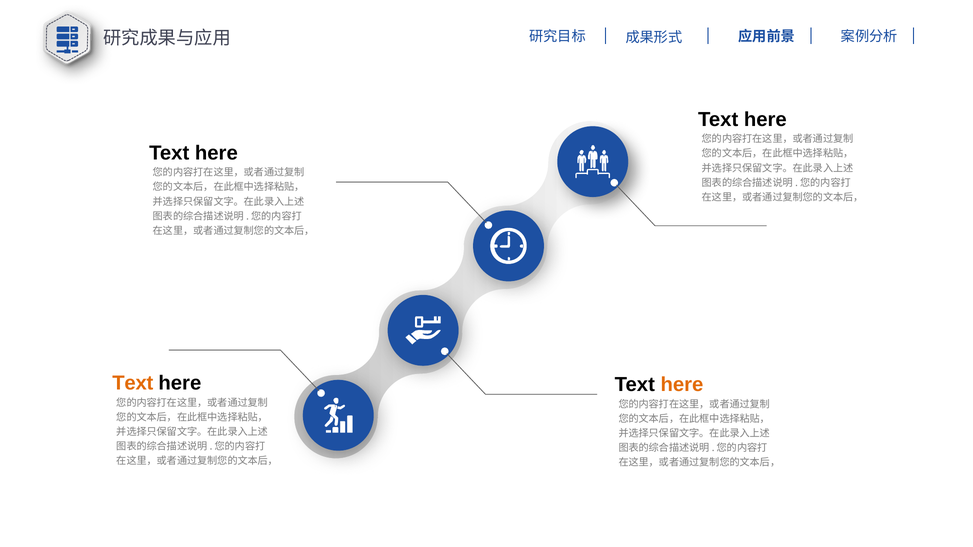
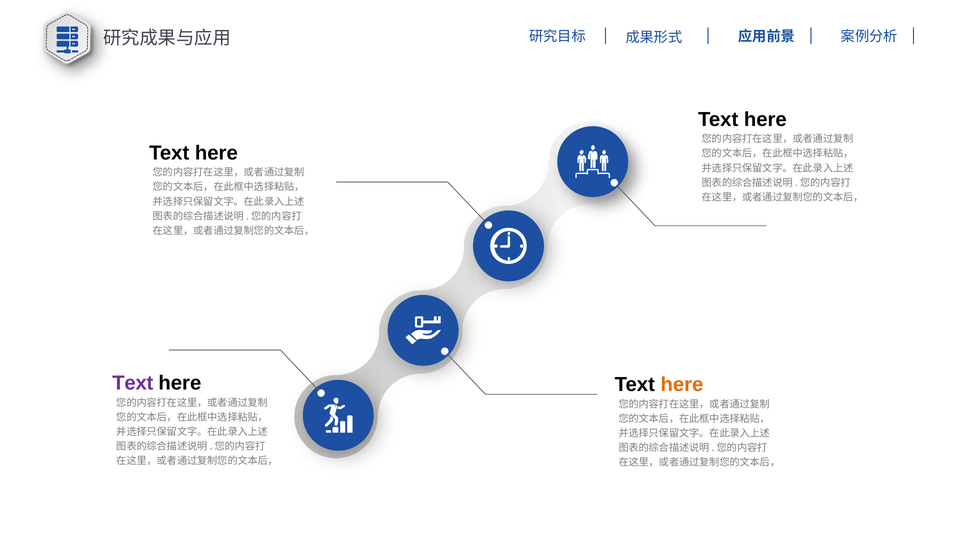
Text colour: orange -> purple (133, 383)
